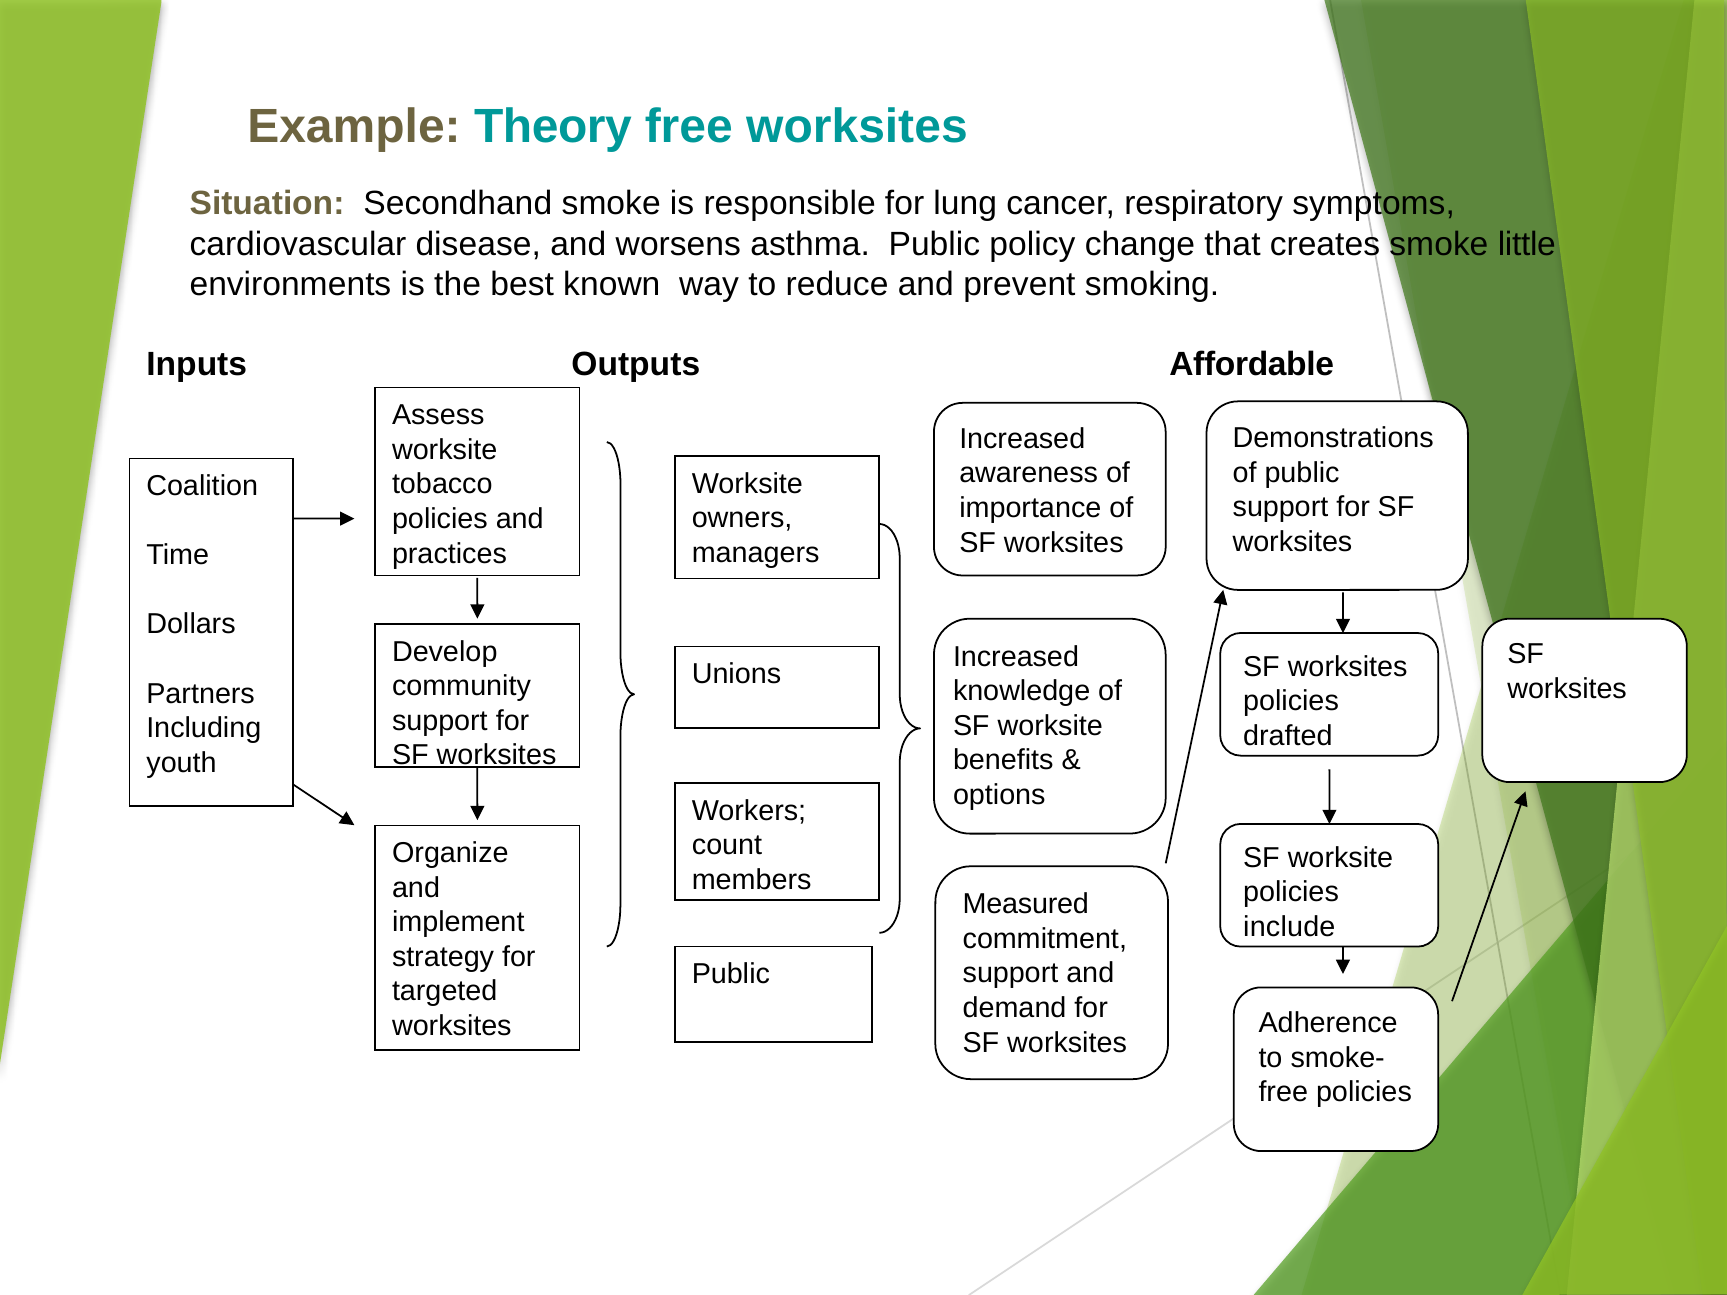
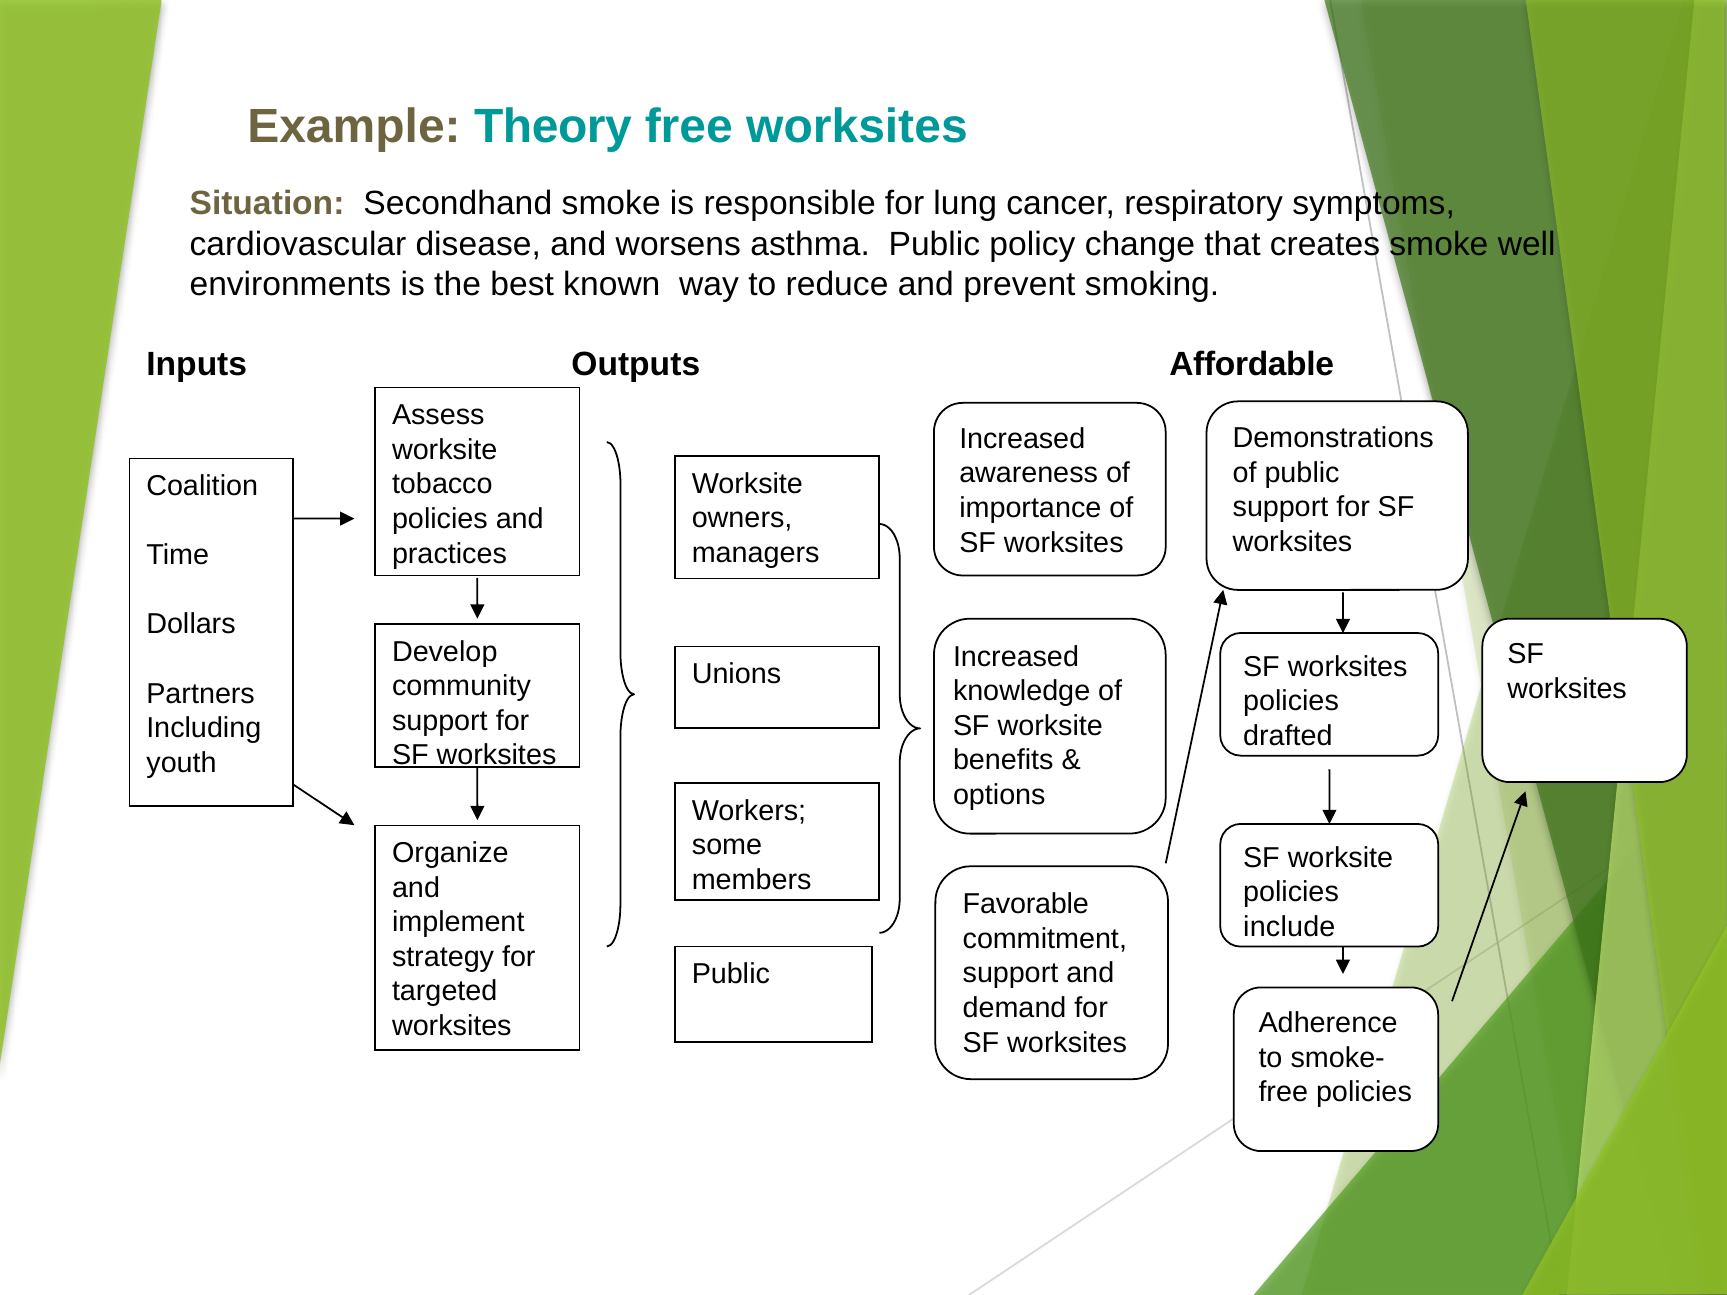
little: little -> well (1527, 244)
count: count -> some (727, 845)
Measured: Measured -> Favorable (1026, 905)
